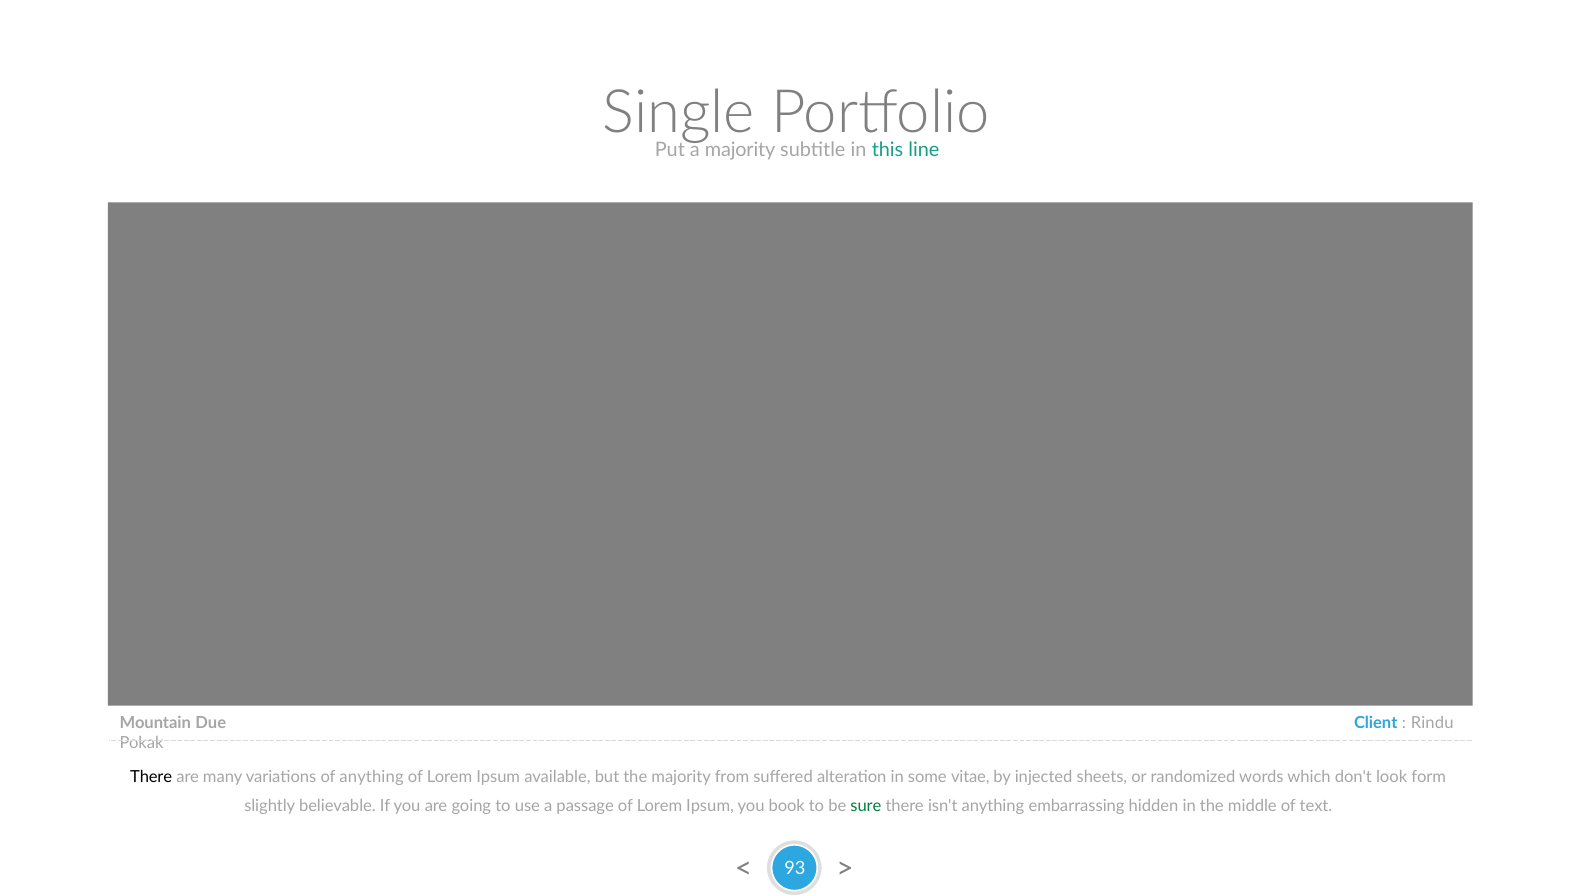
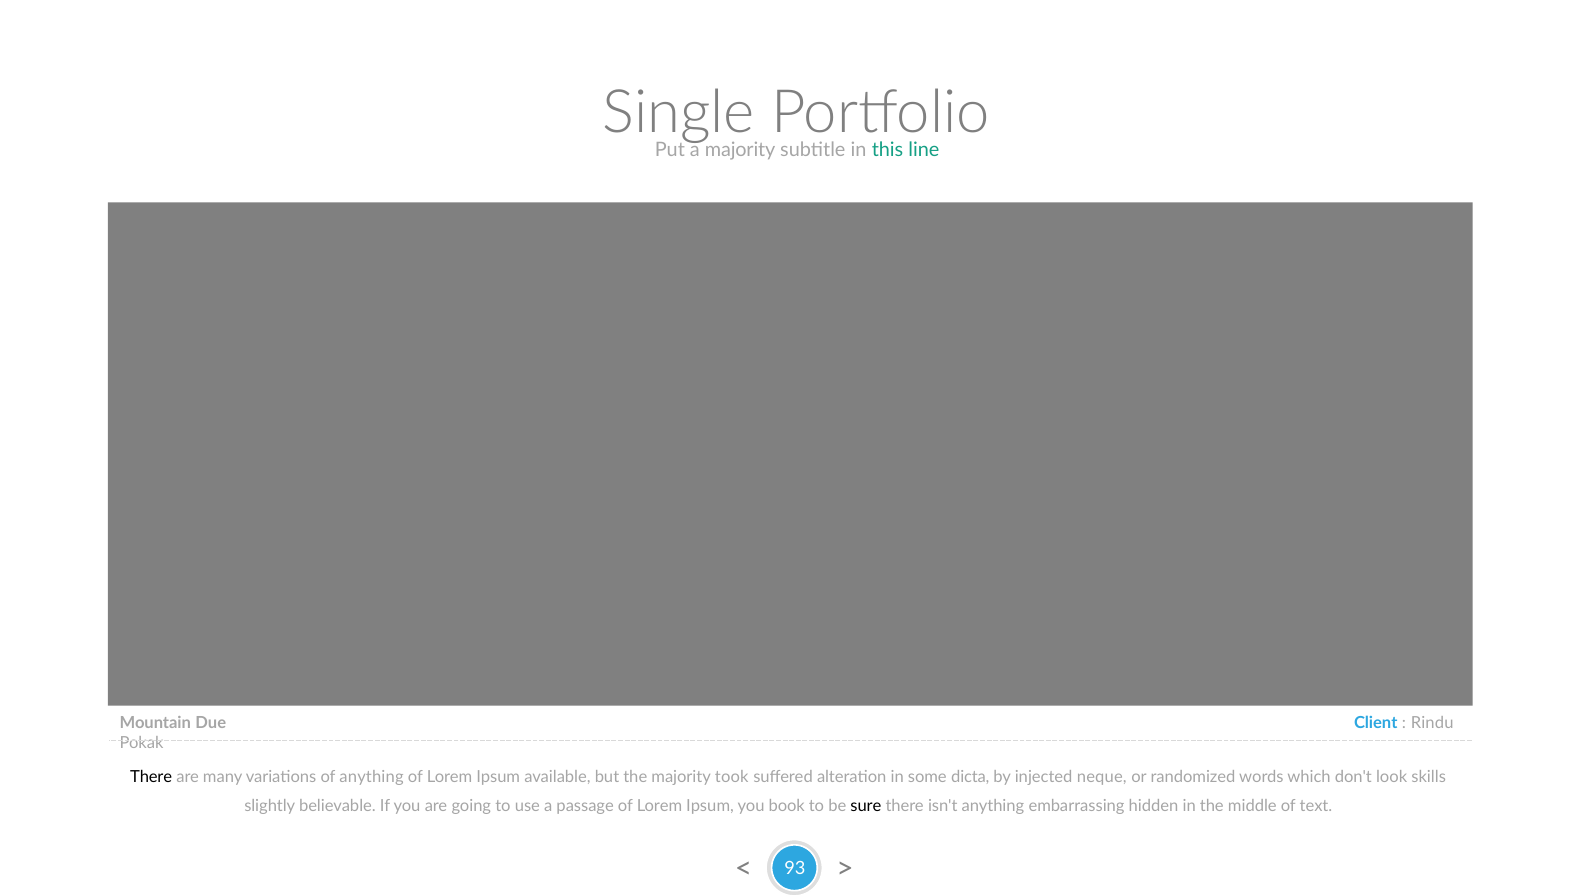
from: from -> took (732, 776)
vitae: vitae -> dicta (970, 776)
sheets: sheets -> neque (1102, 776)
form: form -> skills (1429, 776)
sure colour: green -> black (866, 806)
